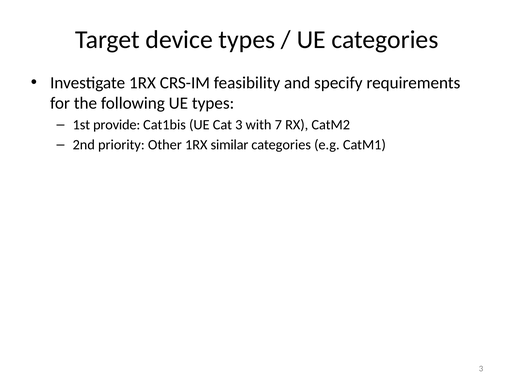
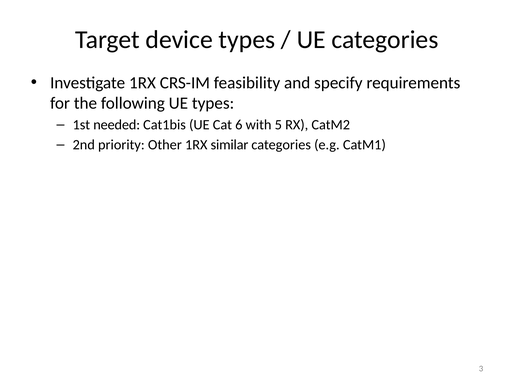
provide: provide -> needed (117, 125)
Cat 3: 3 -> 6 (239, 125)
7: 7 -> 5 (278, 125)
